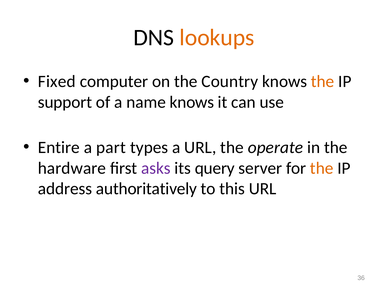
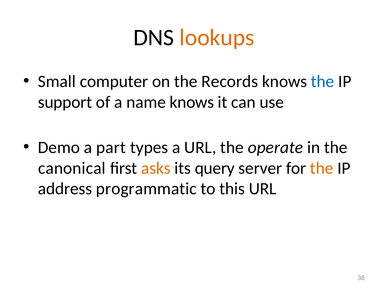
Fixed: Fixed -> Small (57, 81)
Country: Country -> Records (230, 81)
the colour: orange -> blue (323, 81)
Entire: Entire -> Demo (59, 147)
hardware: hardware -> canonical (72, 168)
asks colour: purple -> orange (156, 168)
authoritatively: authoritatively -> programmatic (146, 189)
